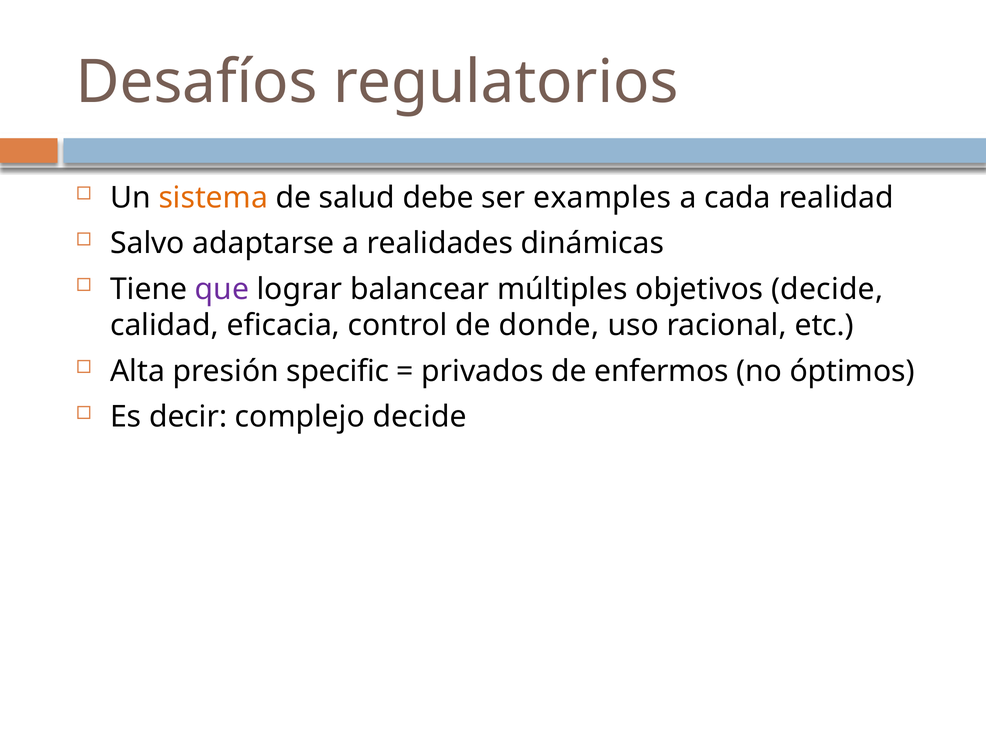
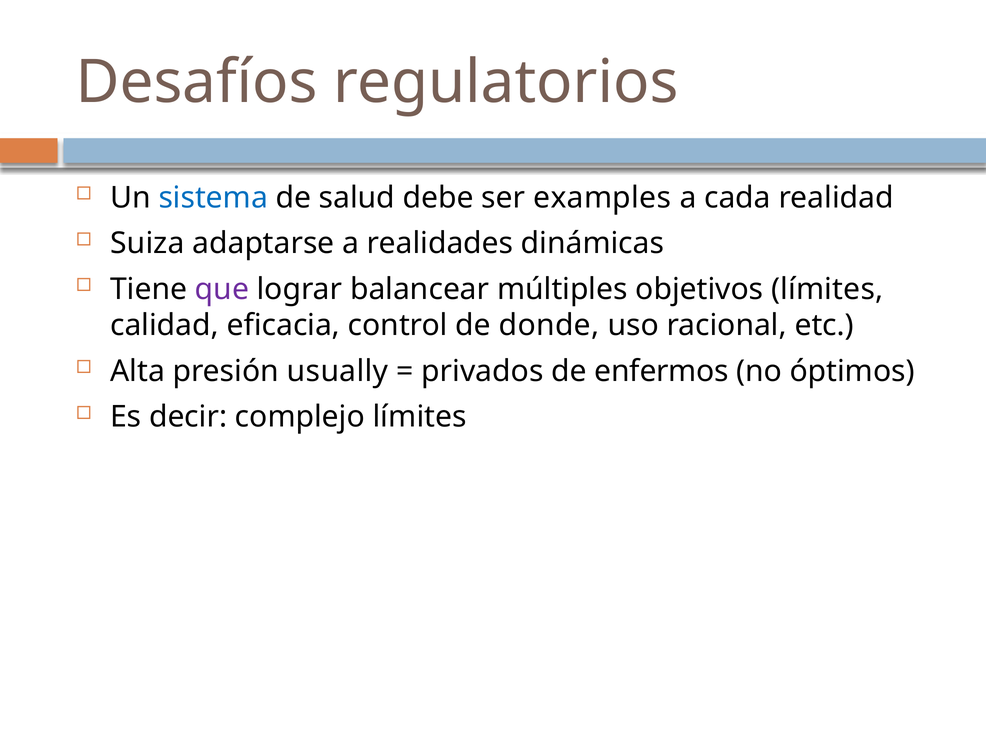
sistema colour: orange -> blue (213, 198)
Salvo: Salvo -> Suiza (147, 243)
objetivos decide: decide -> límites (827, 289)
specific: specific -> usually (338, 371)
complejo decide: decide -> límites (420, 417)
